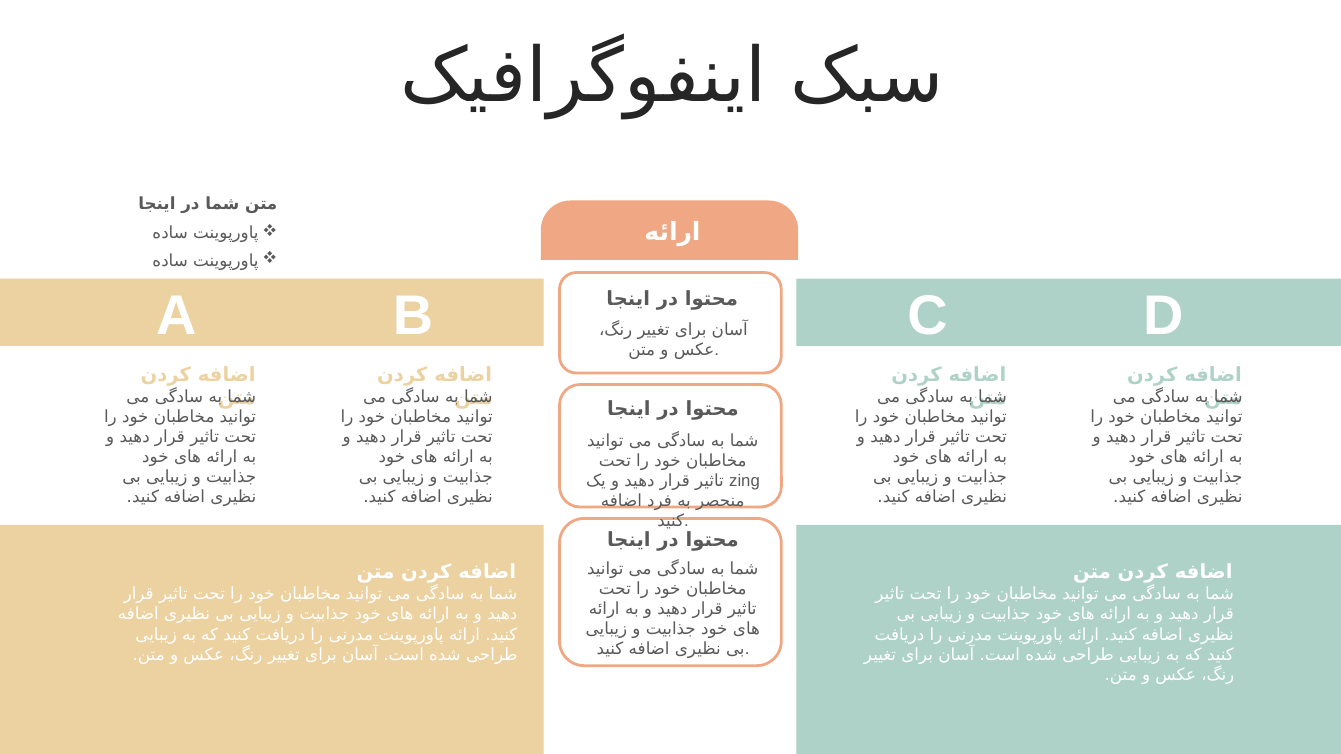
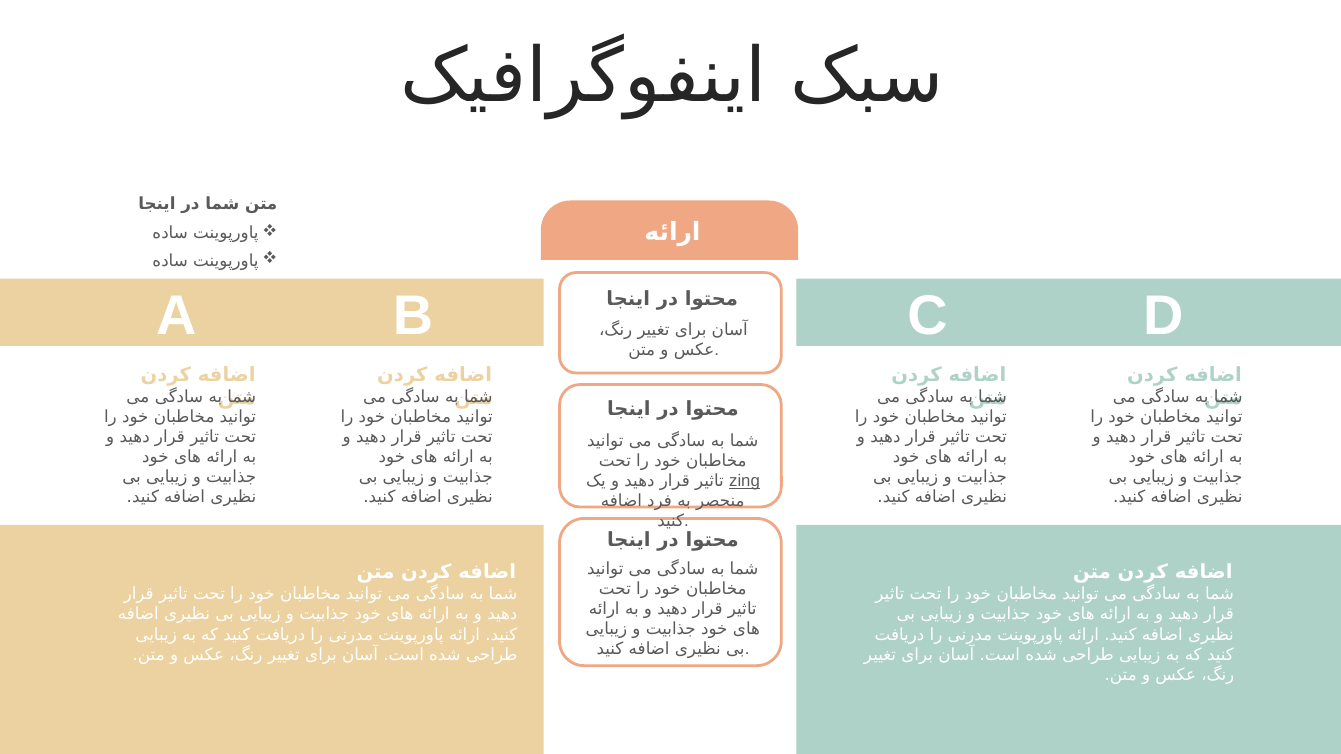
zing underline: none -> present (745, 481)
